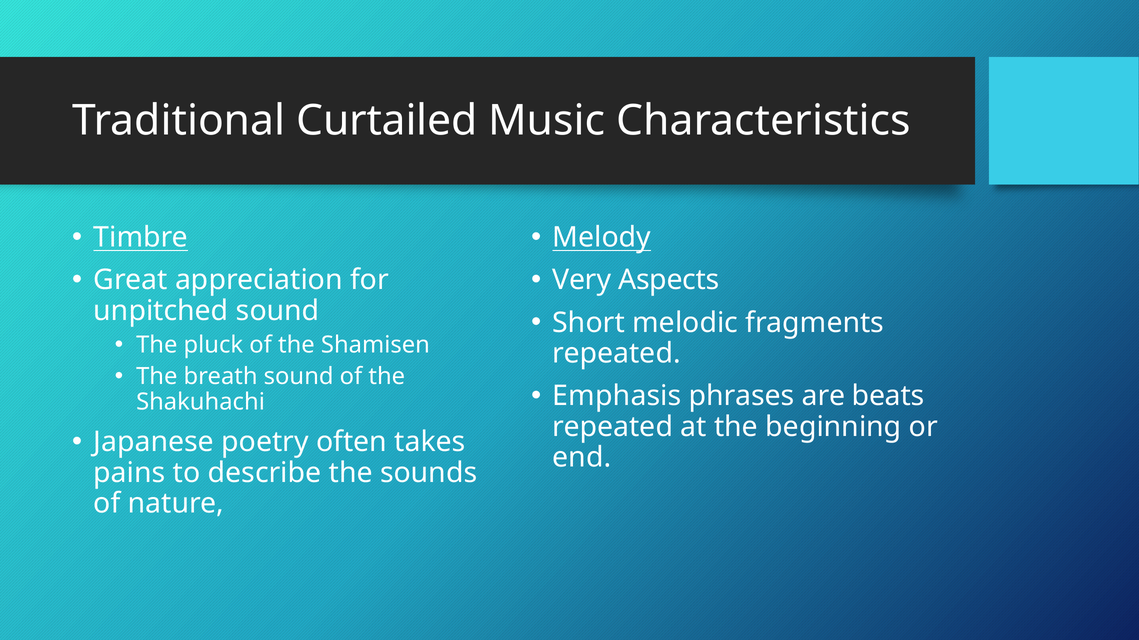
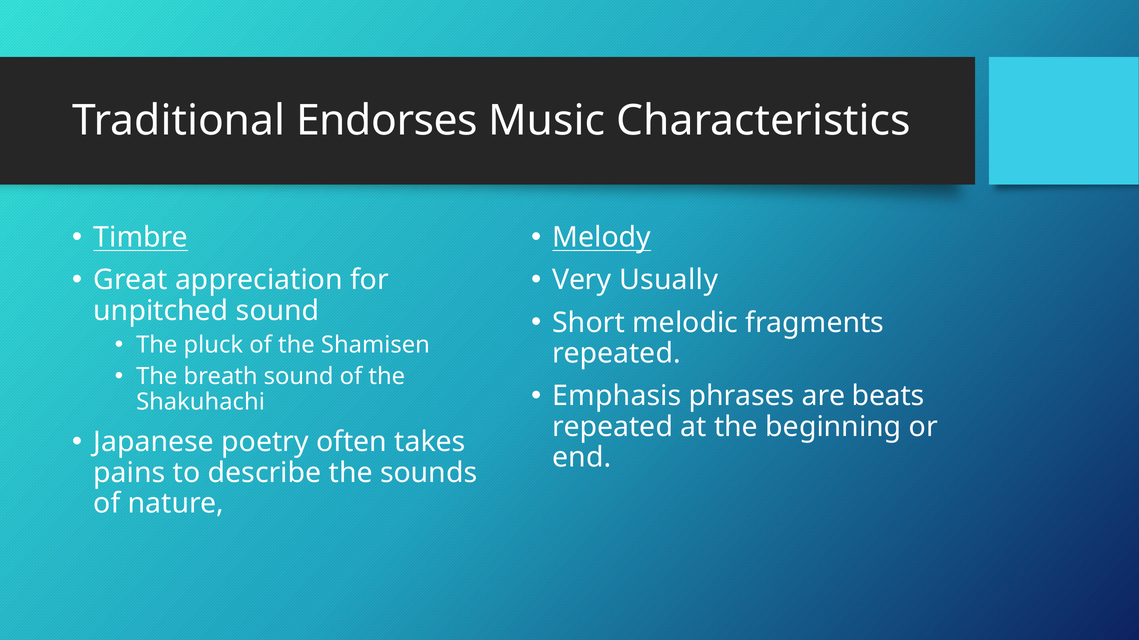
Curtailed: Curtailed -> Endorses (387, 121)
Aspects: Aspects -> Usually (669, 280)
